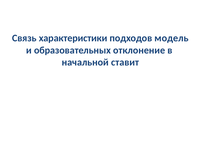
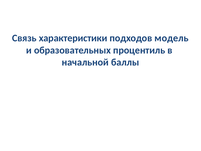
отклонение: отклонение -> процентиль (139, 50)
ставит: ставит -> баллы (125, 62)
